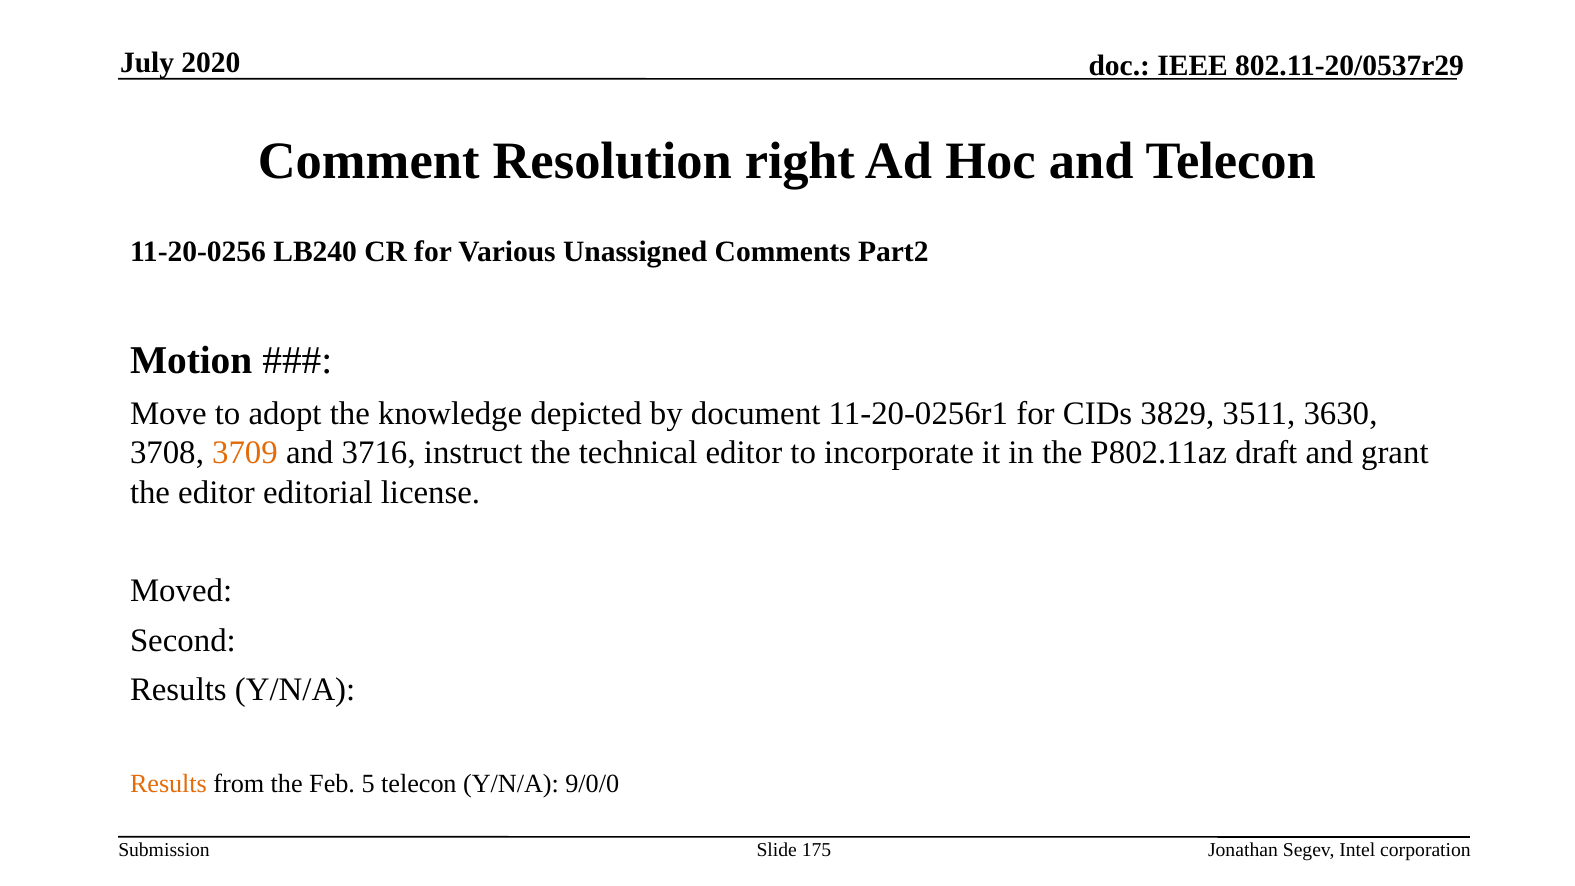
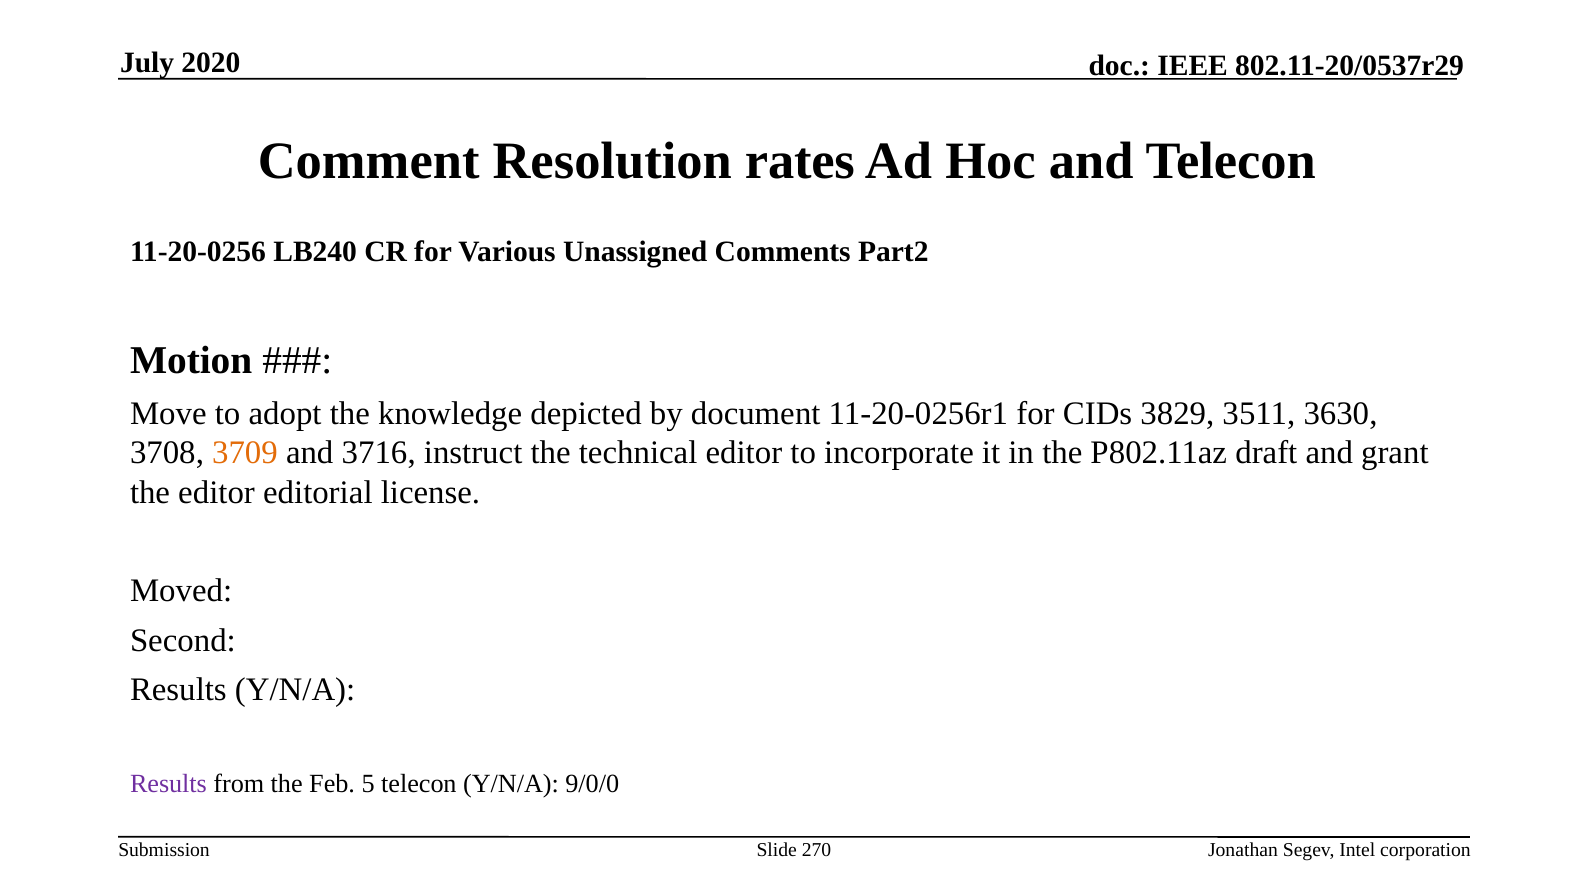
right: right -> rates (800, 161)
Results colour: orange -> purple (168, 784)
175: 175 -> 270 (817, 850)
